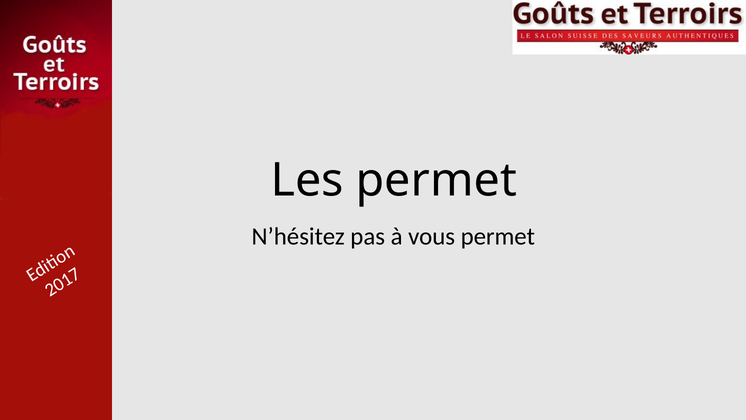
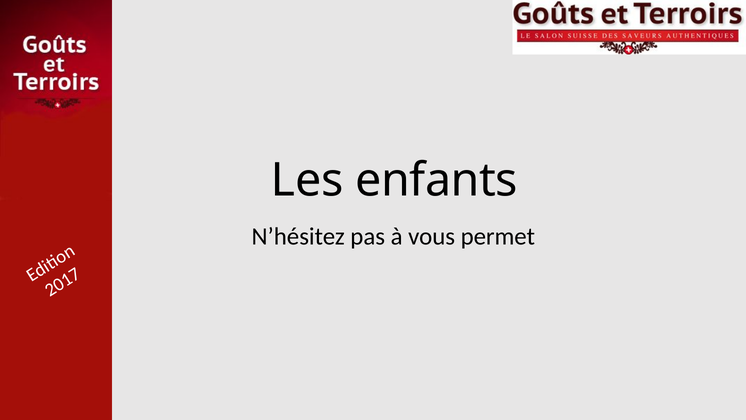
Les permet: permet -> enfants (437, 180)
